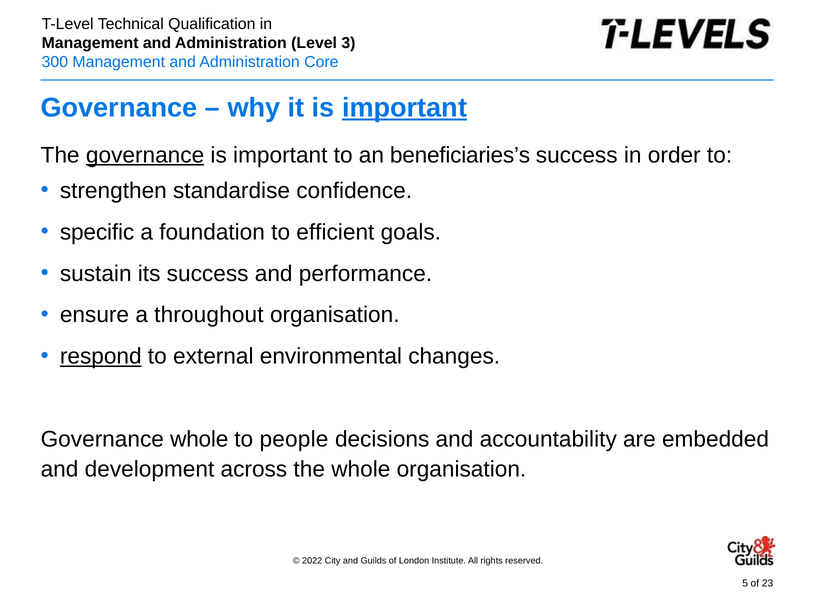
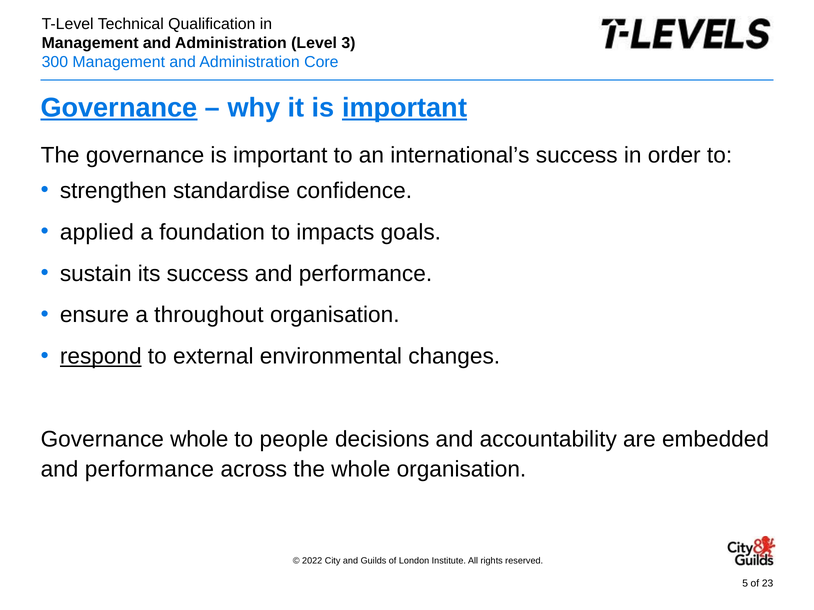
Governance underline: none -> present (119, 108)
governance underline: present -> none (145, 155)
beneficiaries’s: beneficiaries’s -> international’s (460, 155)
specific: specific -> applied (97, 232)
efficient: efficient -> impacts (335, 232)
development: development -> performance (149, 470)
